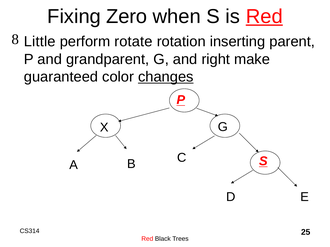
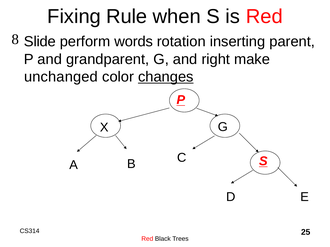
Zero: Zero -> Rule (127, 17)
Red underline: present -> none (264, 17)
Little: Little -> Slide (40, 42)
rotate: rotate -> words (134, 42)
guaranteed: guaranteed -> unchanged (61, 77)
